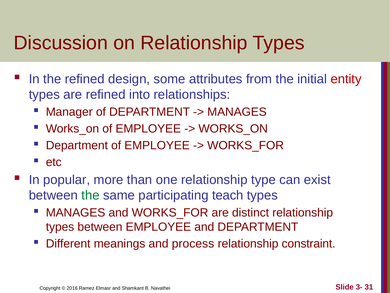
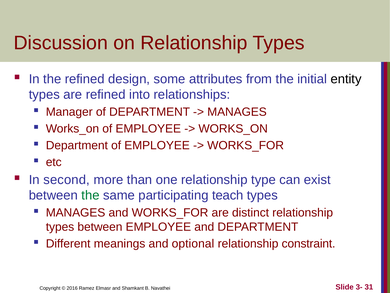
entity colour: red -> black (346, 79)
popular: popular -> second (67, 179)
process: process -> optional (193, 243)
